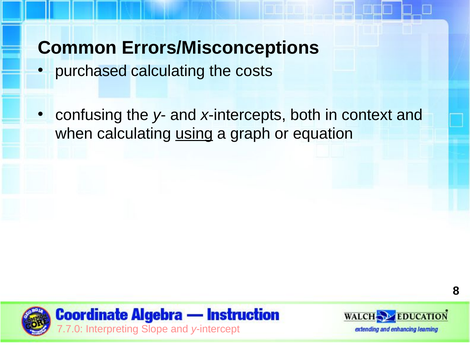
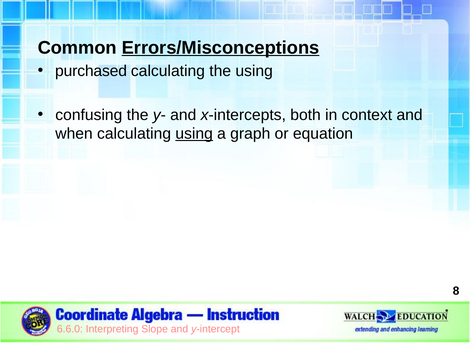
Errors/Misconceptions underline: none -> present (221, 48)
the costs: costs -> using (254, 71)
7.7.0: 7.7.0 -> 6.6.0 (70, 329)
